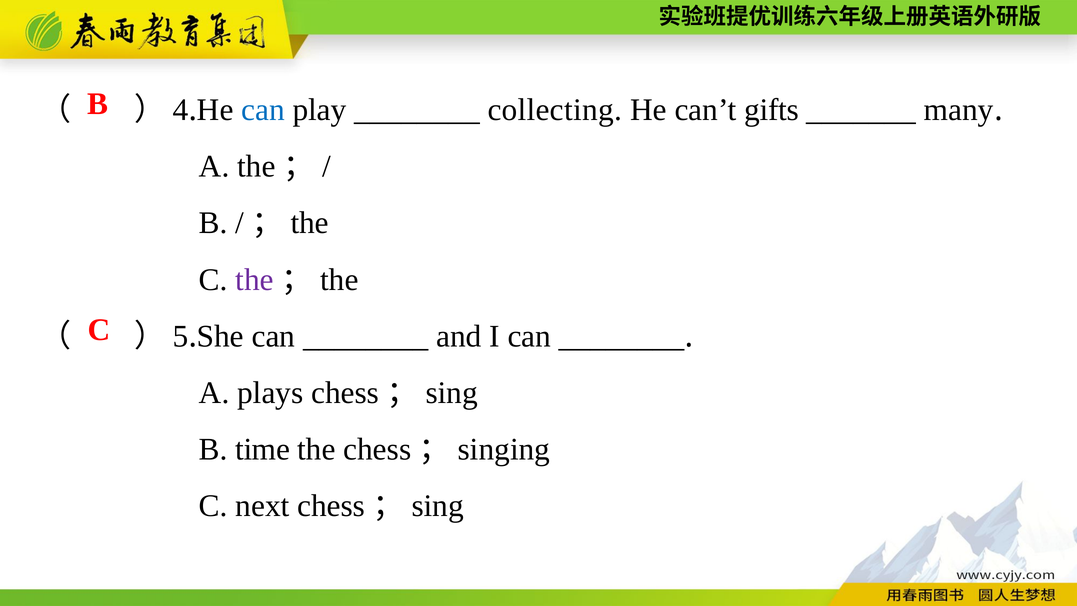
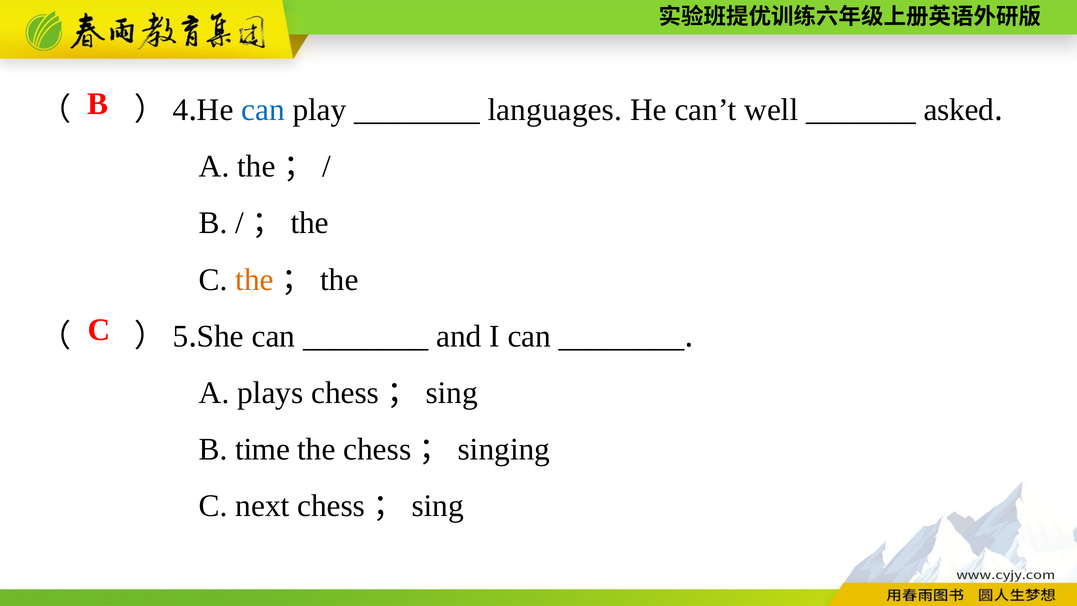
collecting: collecting -> languages (555, 110)
gifts: gifts -> well (771, 110)
many: many -> asked (959, 110)
the colour: purple -> orange (255, 280)
